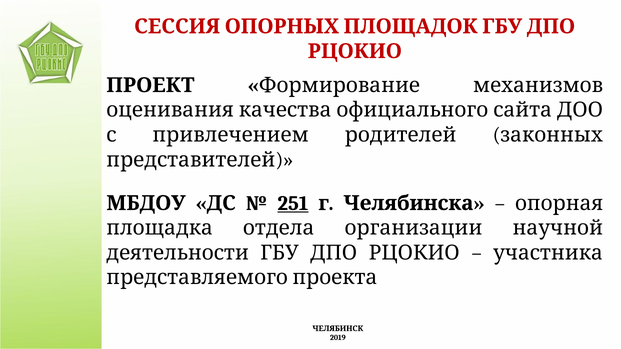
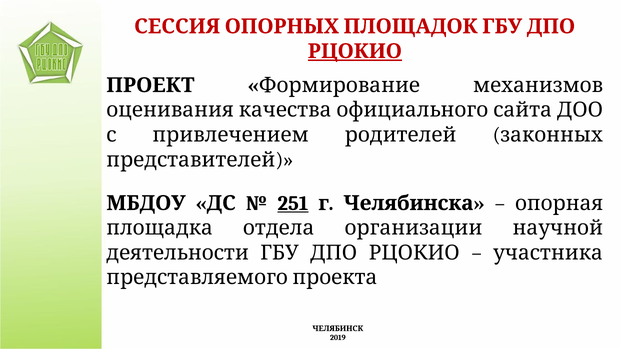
РЦОКИО underline: none -> present (355, 51)
